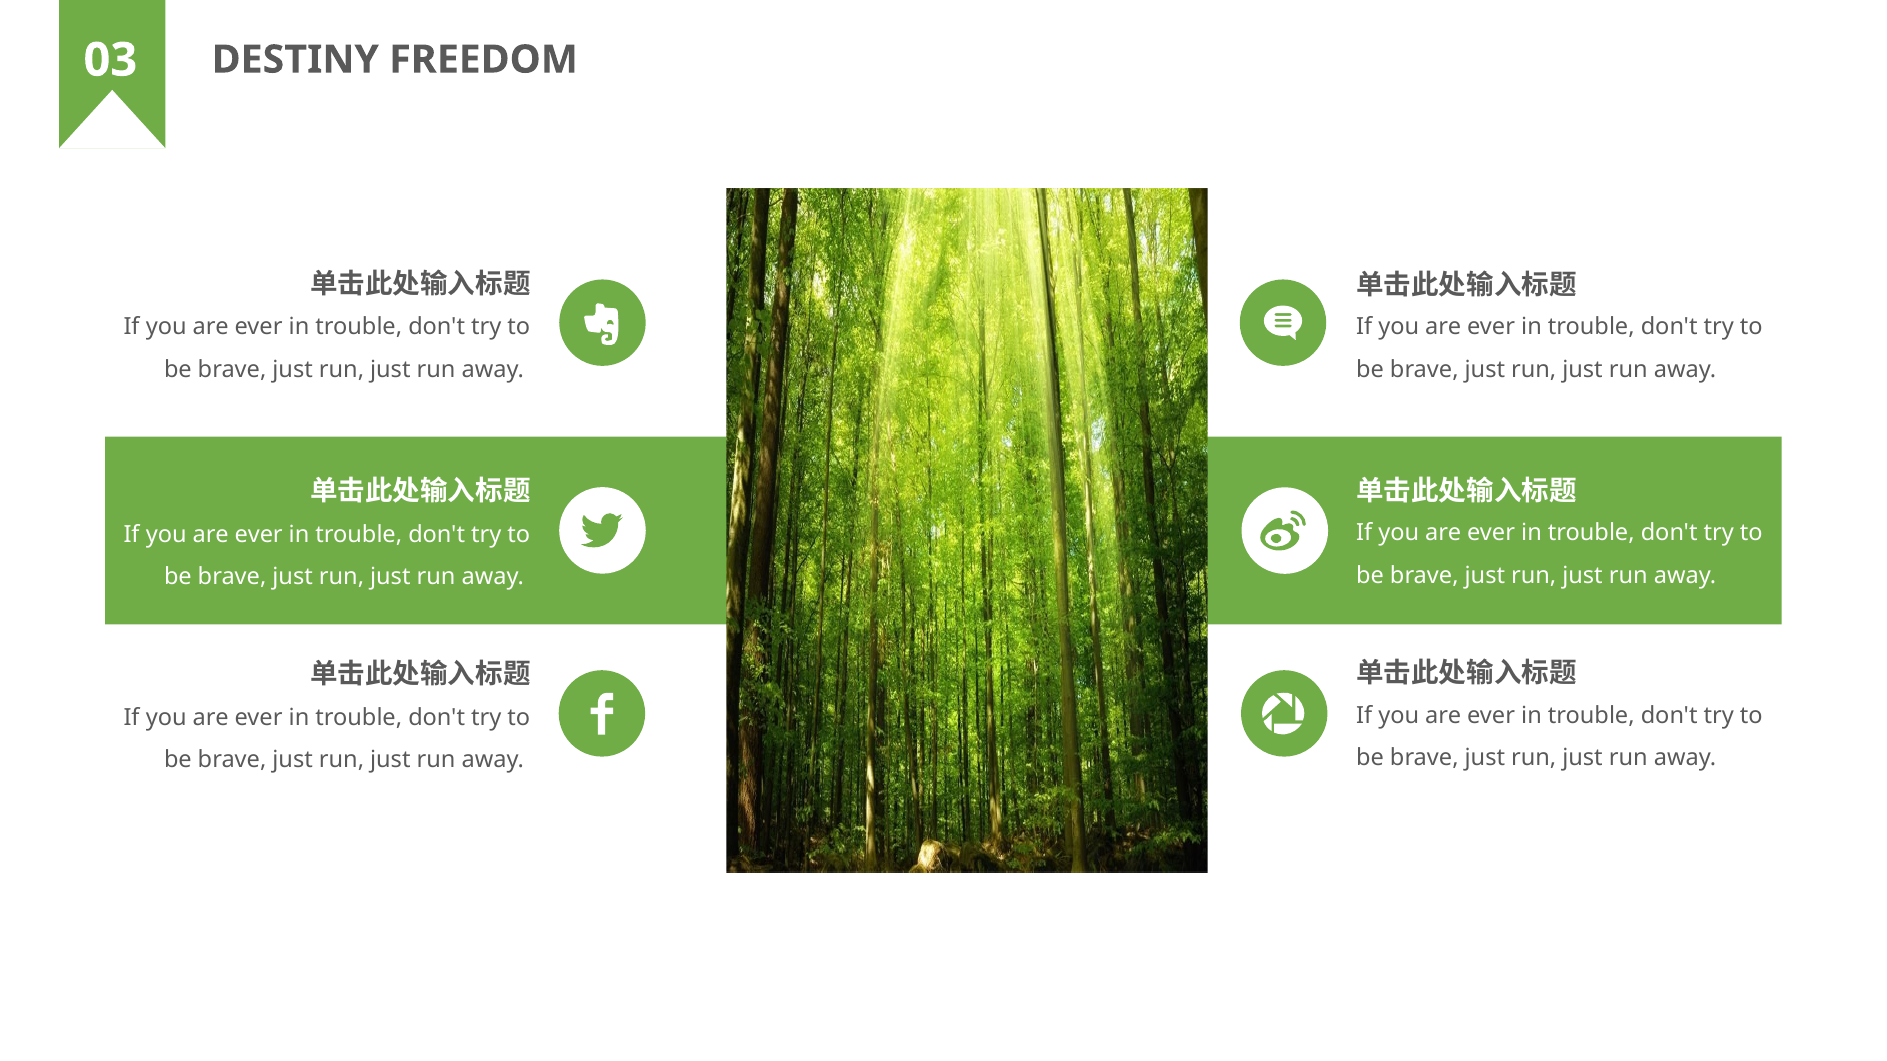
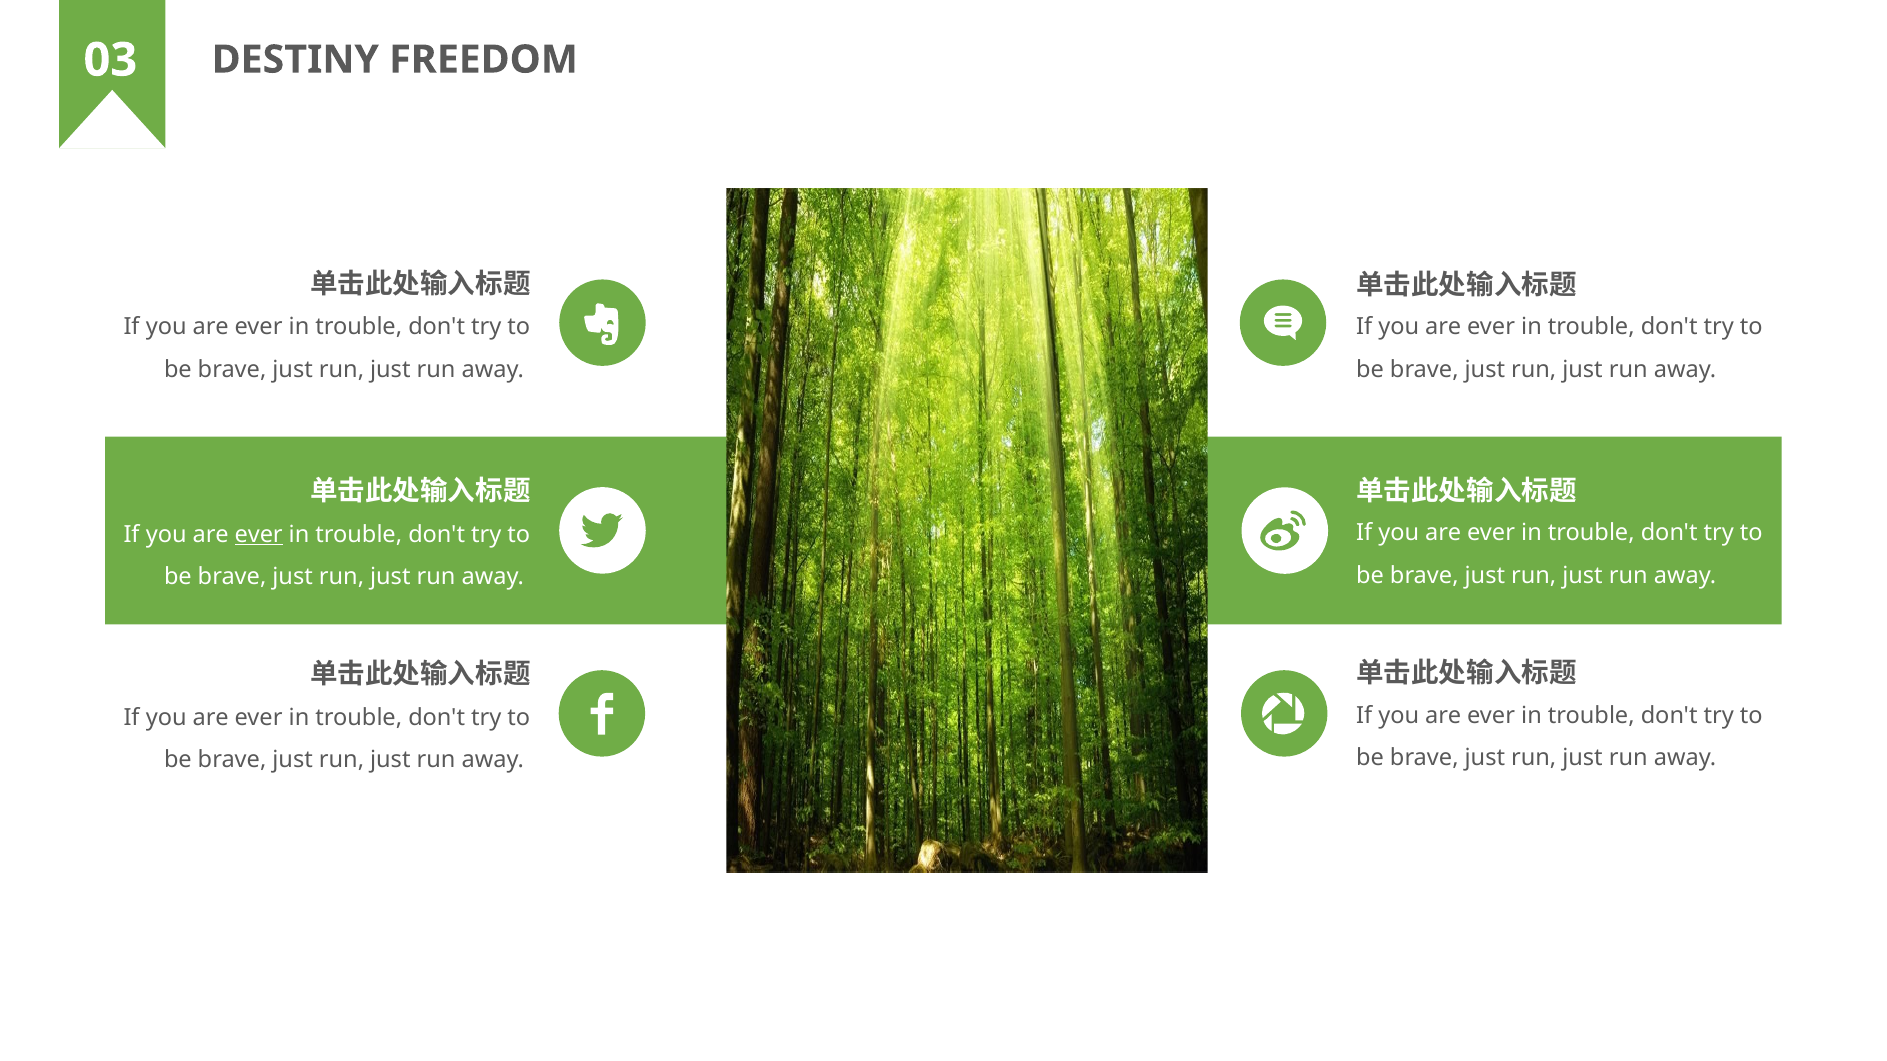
ever underline: none -> present (259, 534)
